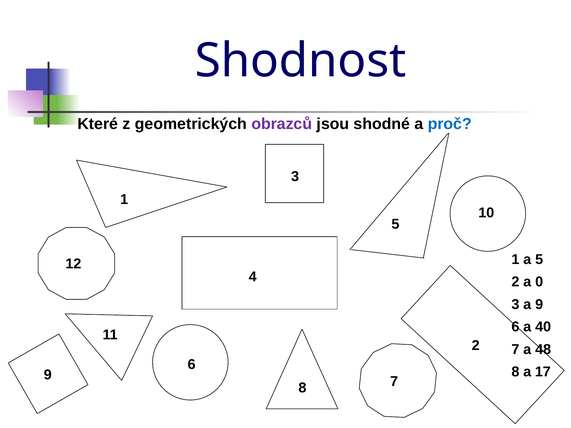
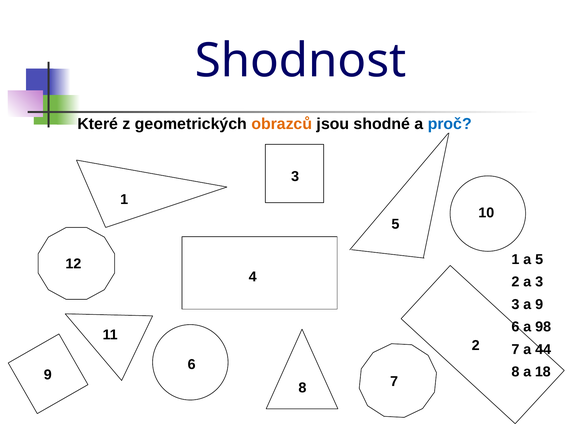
obrazců colour: purple -> orange (282, 124)
a 0: 0 -> 3 (539, 282)
40: 40 -> 98 (543, 327)
48: 48 -> 44 (543, 350)
17: 17 -> 18 (543, 372)
